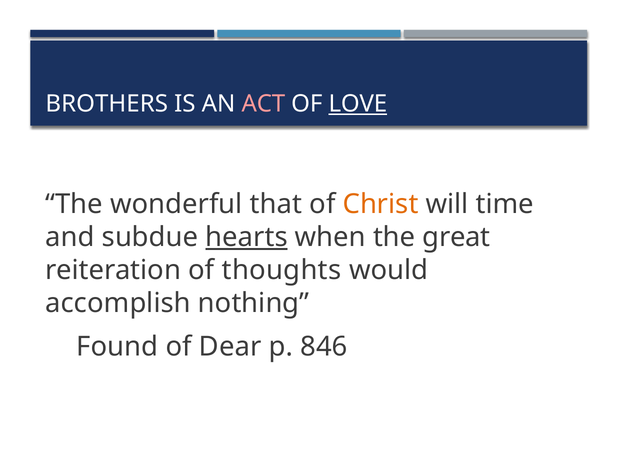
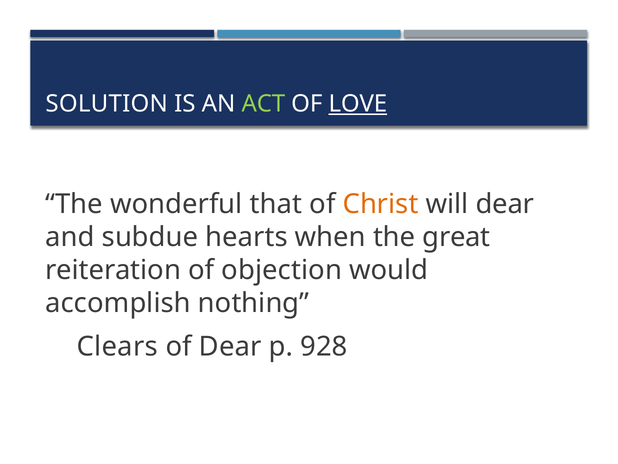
BROTHERS: BROTHERS -> SOLUTION (107, 104)
ACT colour: pink -> light green (263, 104)
will time: time -> dear (505, 204)
hearts underline: present -> none (247, 237)
thoughts: thoughts -> objection (282, 270)
Found: Found -> Clears (117, 347)
846: 846 -> 928 (324, 347)
